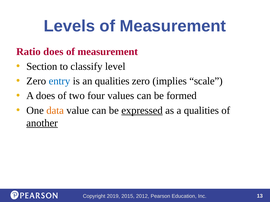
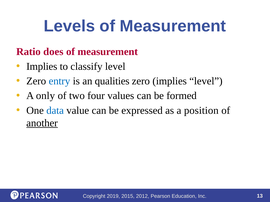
Section: Section -> Implies (42, 67)
implies scale: scale -> level (206, 81)
A does: does -> only (45, 96)
data colour: orange -> blue (55, 111)
expressed underline: present -> none (142, 111)
a qualities: qualities -> position (201, 111)
